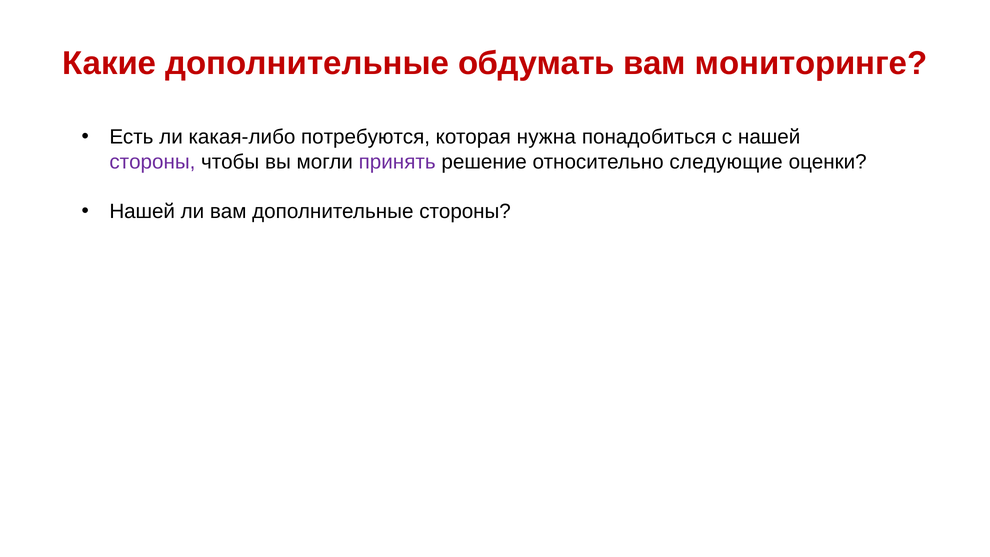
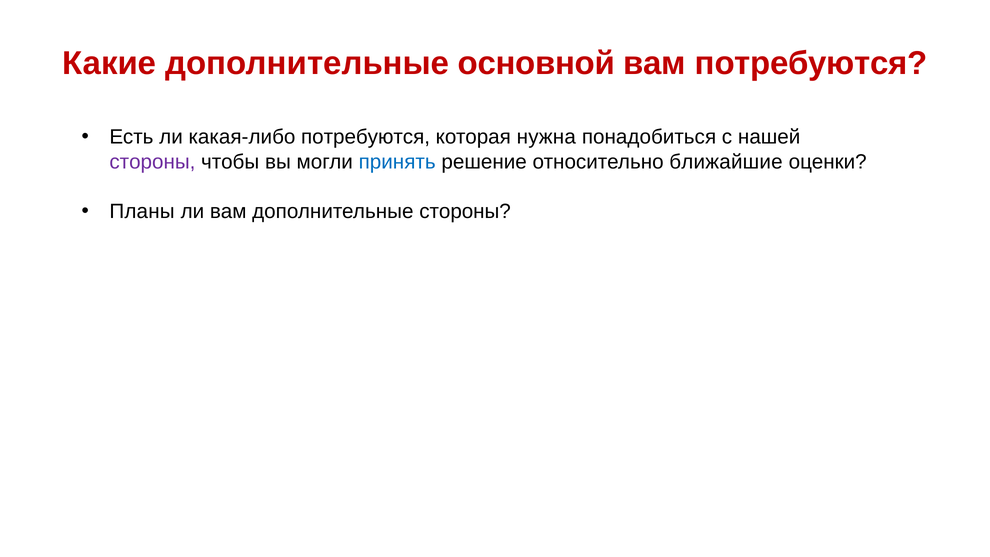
обдумать: обдумать -> основной (536, 63)
вам мониторинге: мониторинге -> потребуются (811, 63)
принять colour: purple -> blue (397, 162)
следующие: следующие -> ближайшие (726, 162)
Нашей: Нашей -> Планы (142, 211)
